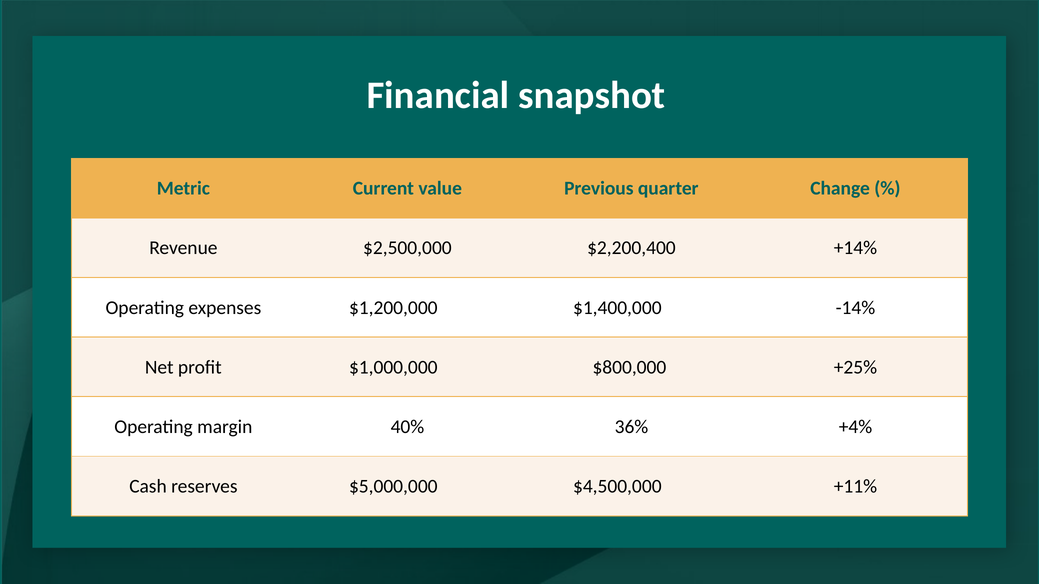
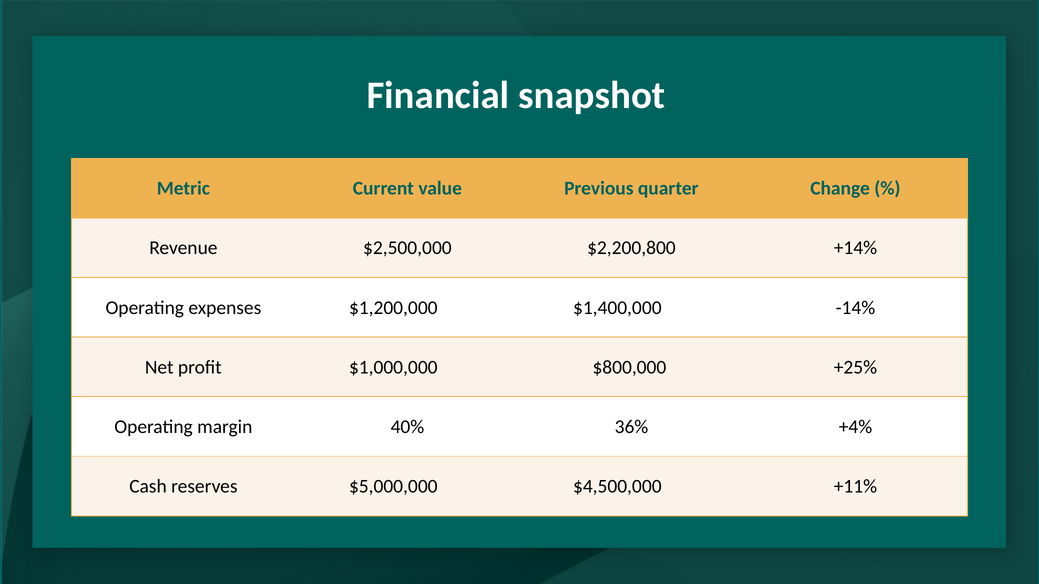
$2,200,400: $2,200,400 -> $2,200,800 (631, 248)
